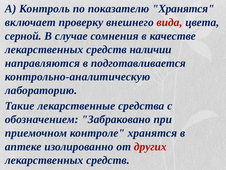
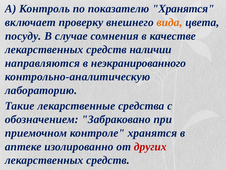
вида colour: red -> orange (169, 22)
серной: серной -> посуду (23, 36)
подготавливается: подготавливается -> неэкранированного (138, 63)
